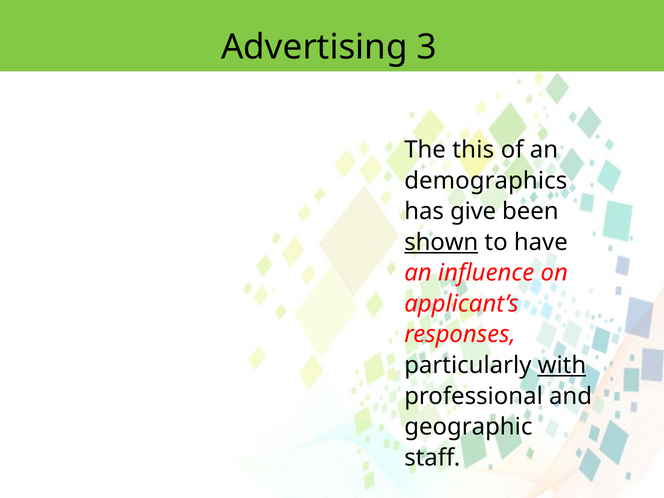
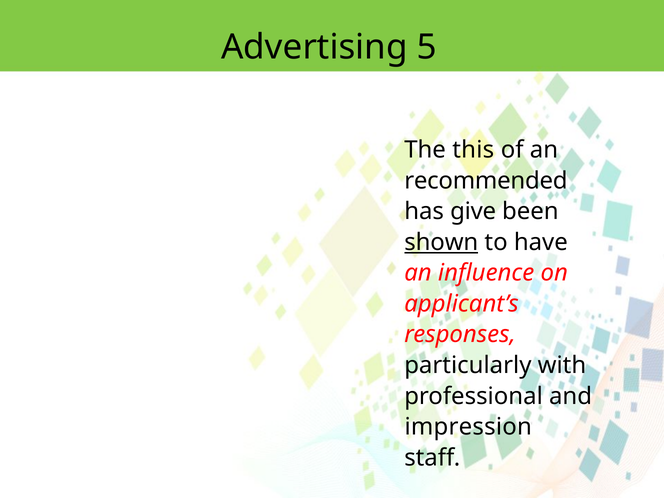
3: 3 -> 5 (427, 47)
demographics: demographics -> recommended (486, 181)
with underline: present -> none (562, 365)
geographic: geographic -> impression (468, 427)
